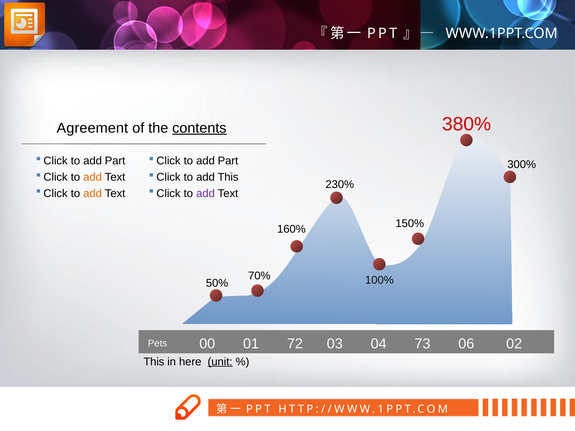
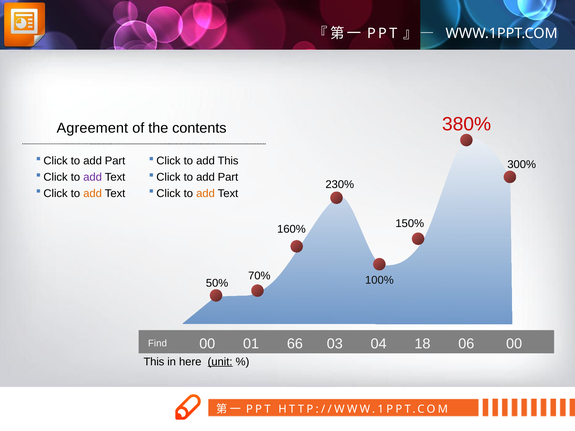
contents underline: present -> none (199, 128)
Part: Part -> This (228, 161)
add colour: orange -> purple (93, 177)
This: This -> Part (228, 177)
add colour: purple -> orange (206, 194)
72: 72 -> 66 (295, 344)
73: 73 -> 18 (422, 344)
06 02: 02 -> 00 (514, 344)
Pets: Pets -> Find (157, 343)
